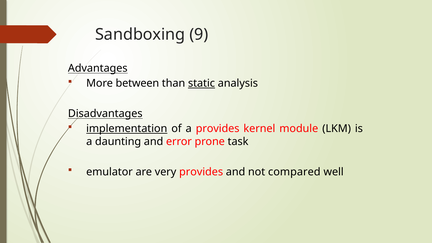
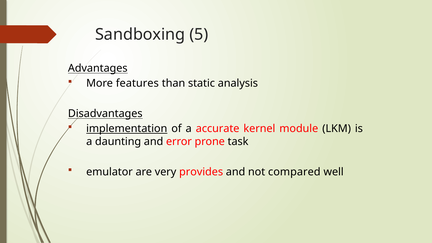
9: 9 -> 5 (199, 35)
between: between -> features (137, 83)
static underline: present -> none (201, 83)
a provides: provides -> accurate (218, 129)
